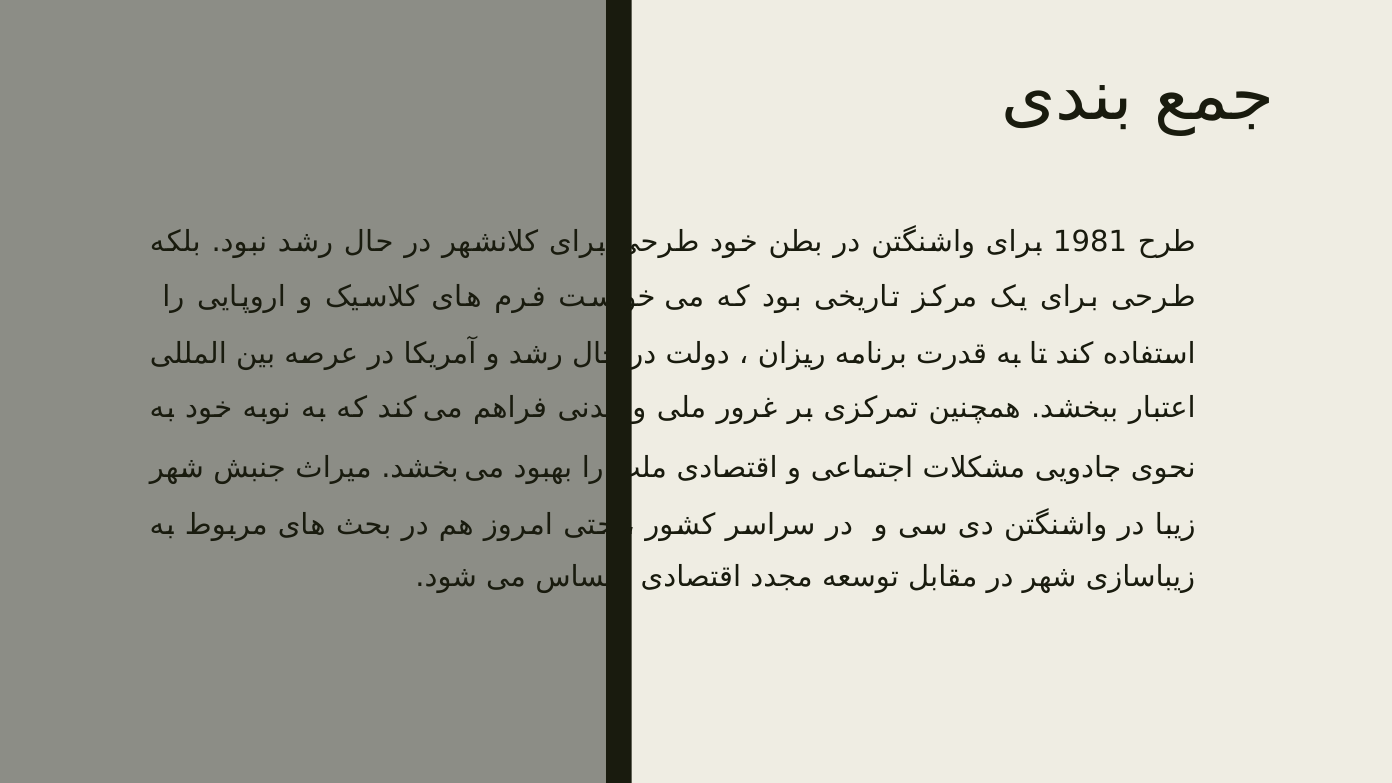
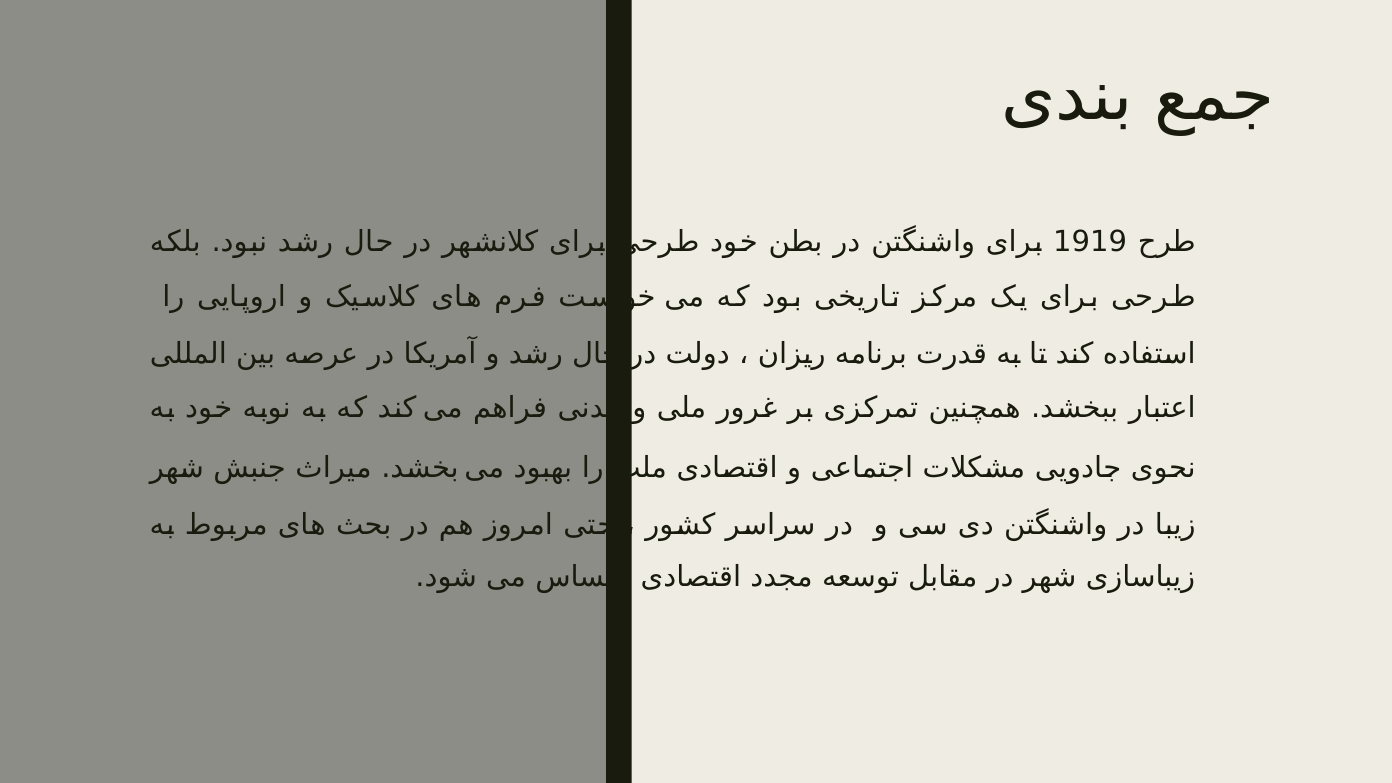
1981: 1981 -> 1919 (1090, 242)
